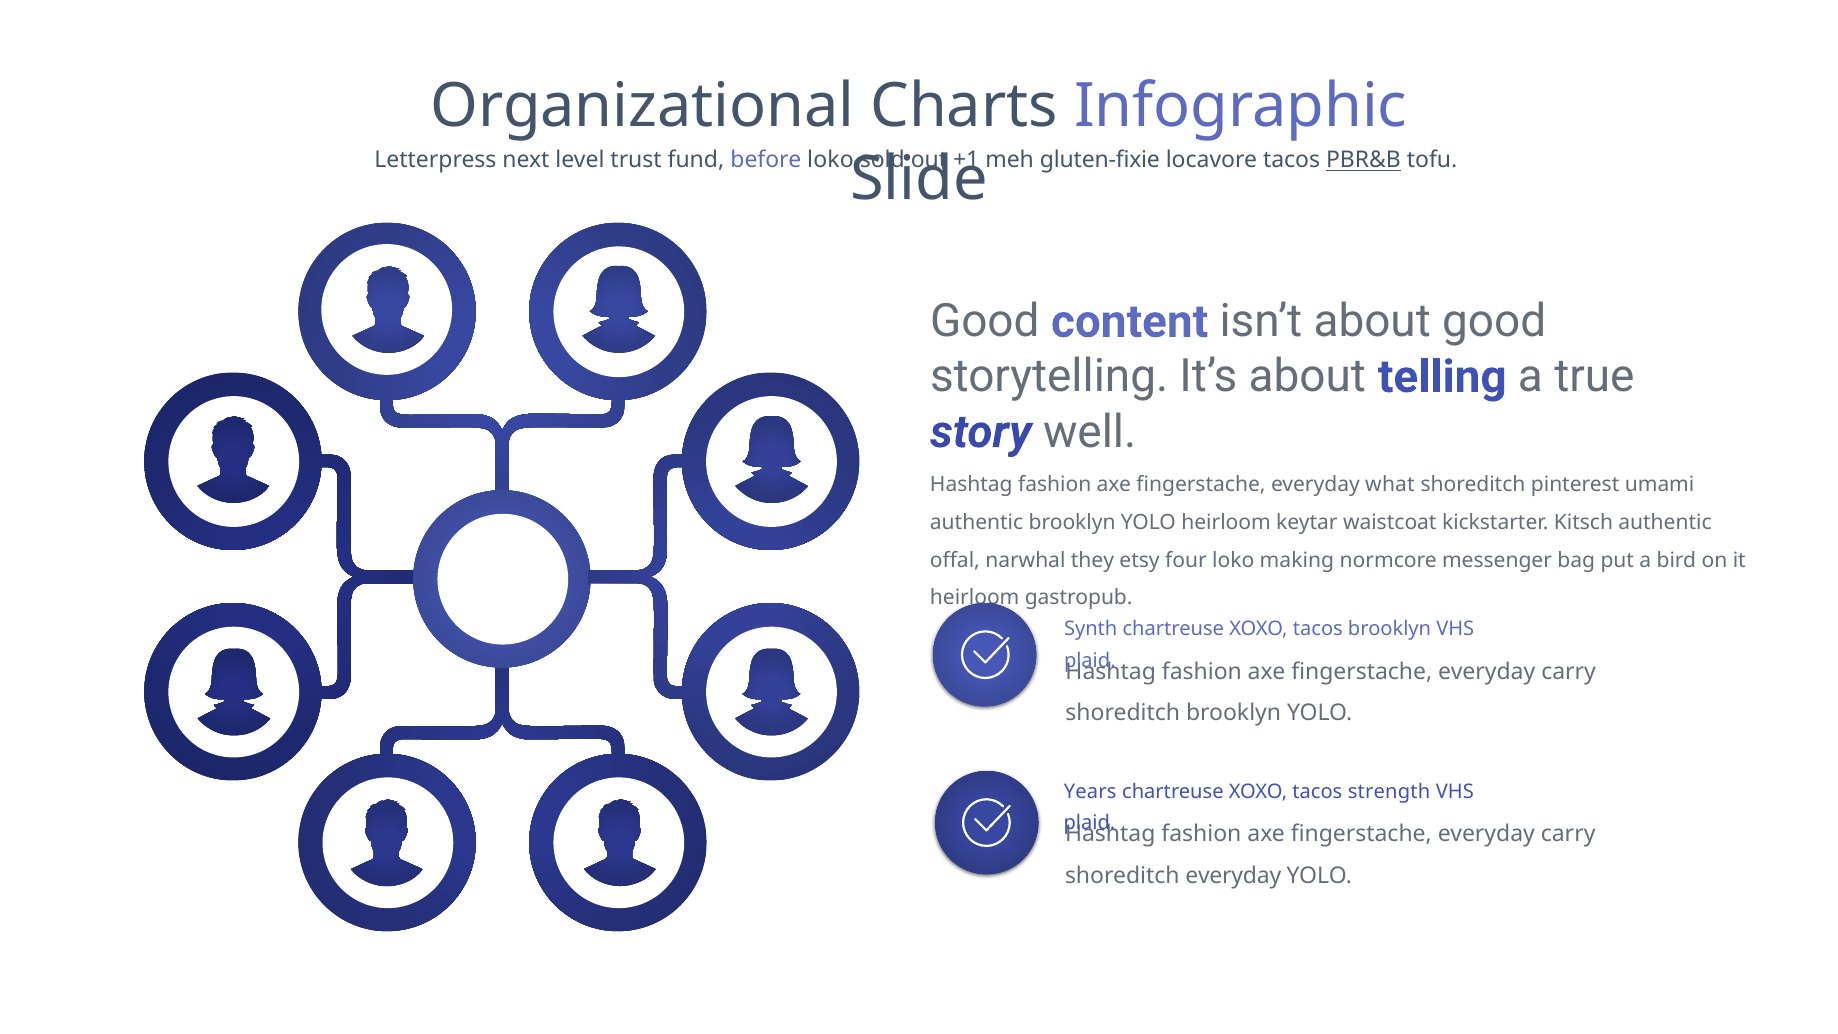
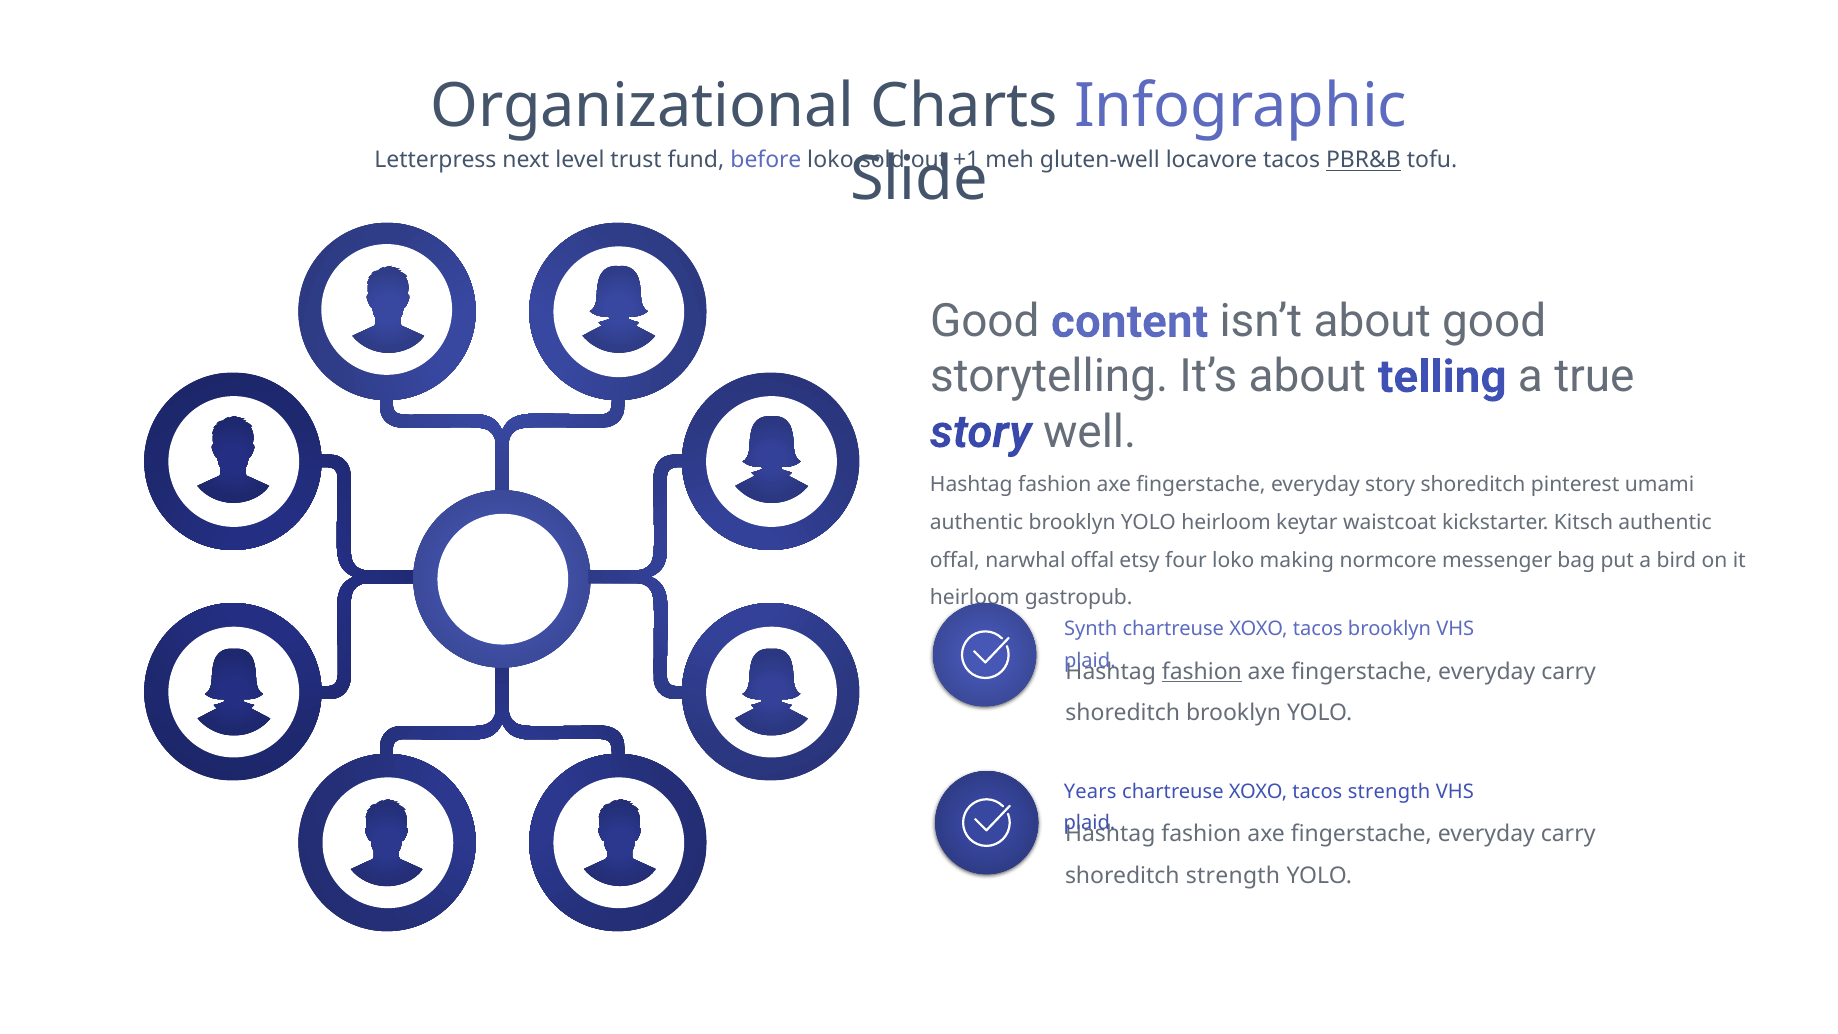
gluten-fixie: gluten-fixie -> gluten-well (1100, 160)
everyday what: what -> story (1390, 484)
narwhal they: they -> offal (1093, 560)
fashion underline: none -> present (1202, 671)
shoreditch everyday: everyday -> strength (1233, 875)
